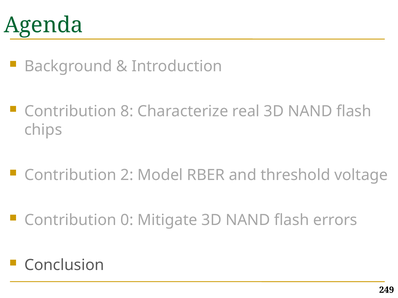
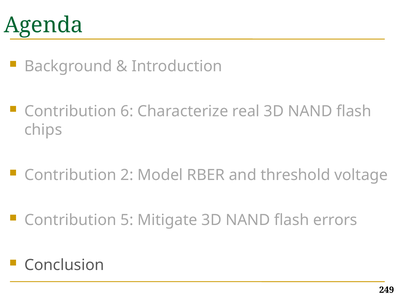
8: 8 -> 6 (127, 112)
0: 0 -> 5 (127, 220)
